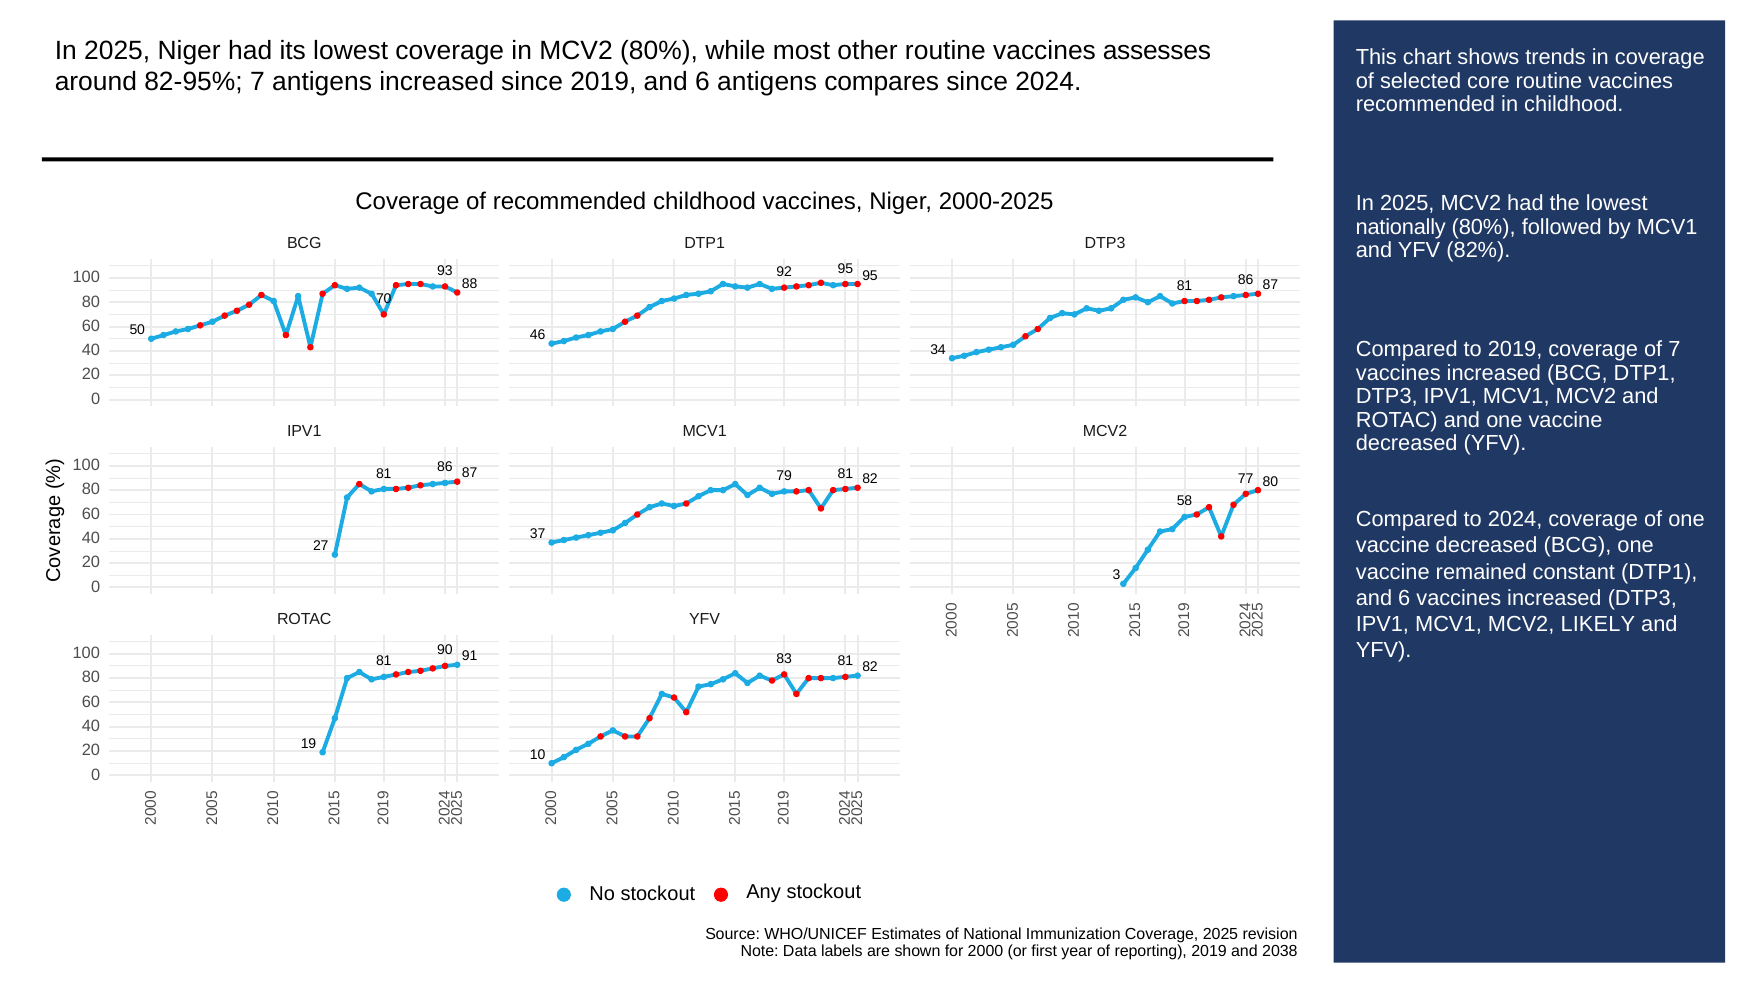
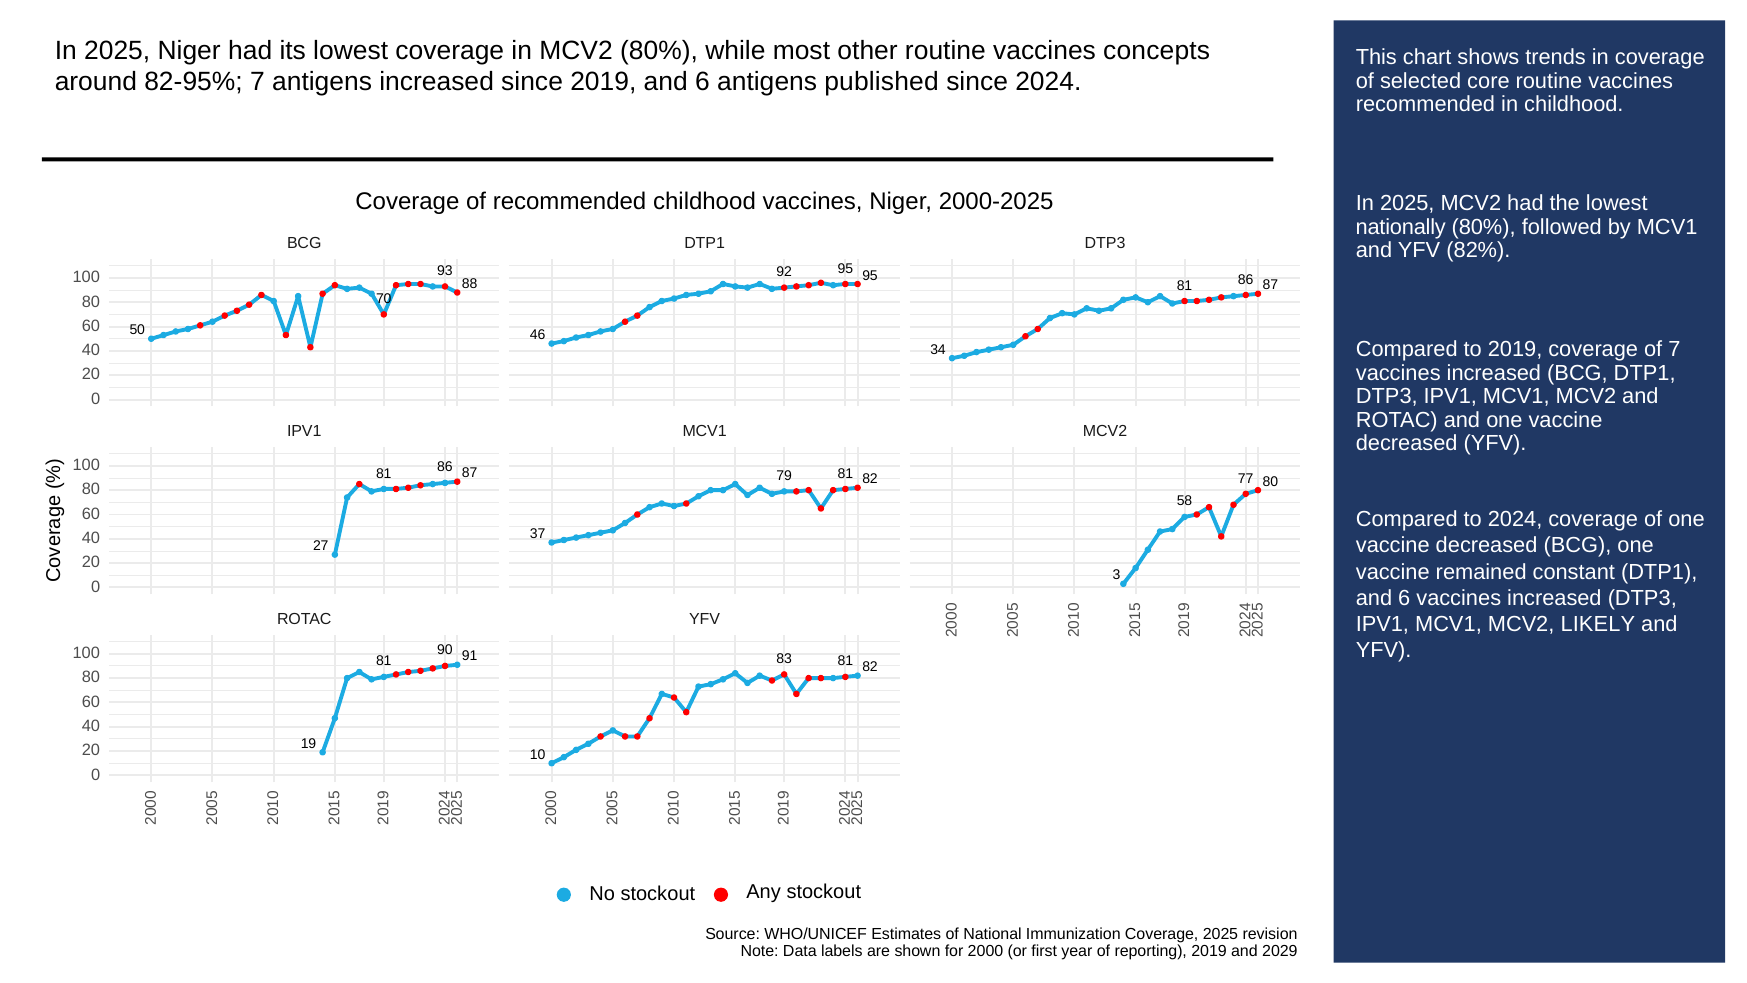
assesses: assesses -> concepts (1157, 50)
compares: compares -> published (882, 82)
2038: 2038 -> 2029 (1280, 951)
